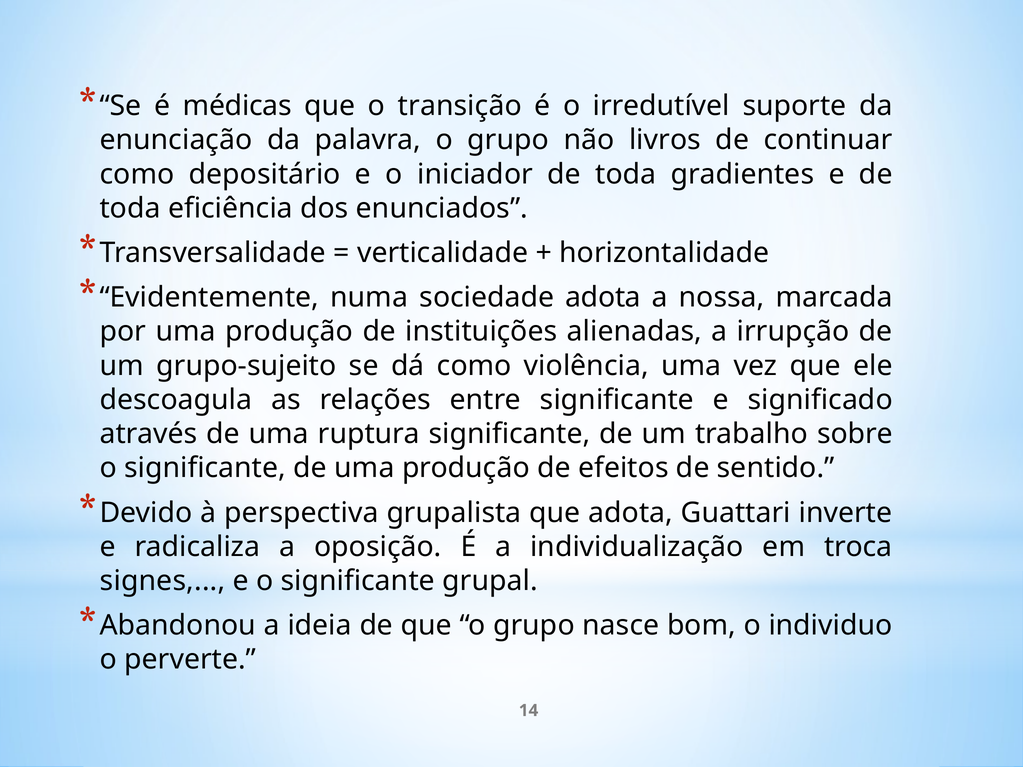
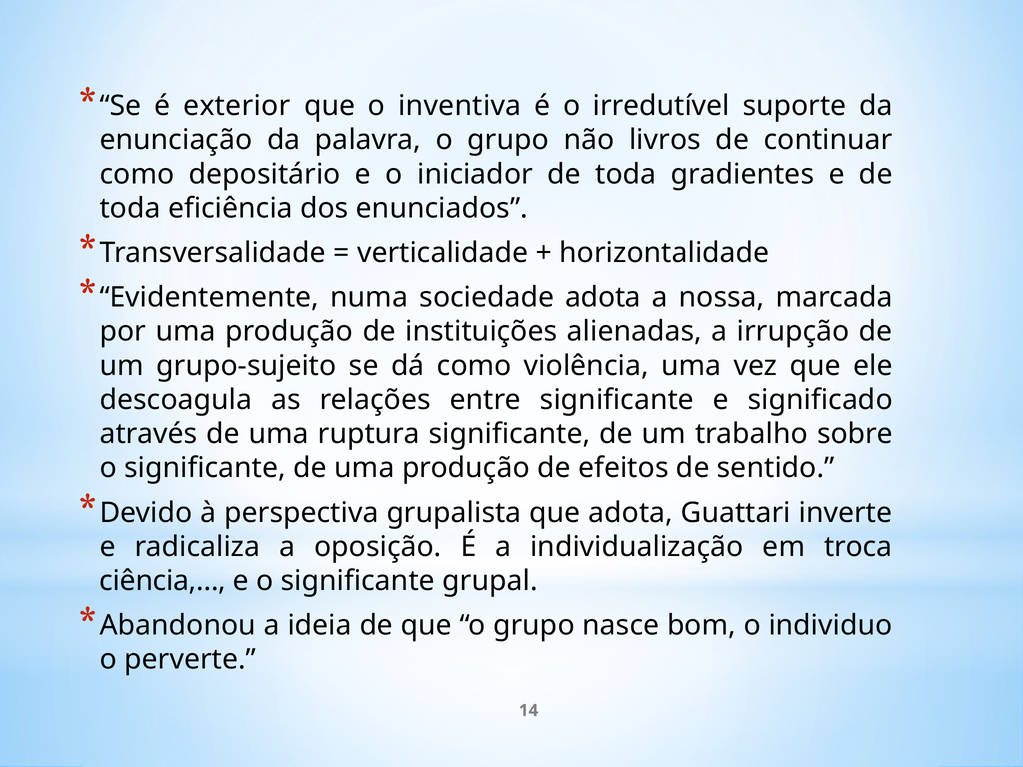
médicas: médicas -> exterior (237, 106)
transição: transição -> inventiva (460, 106)
signes: signes -> ciência (163, 581)
